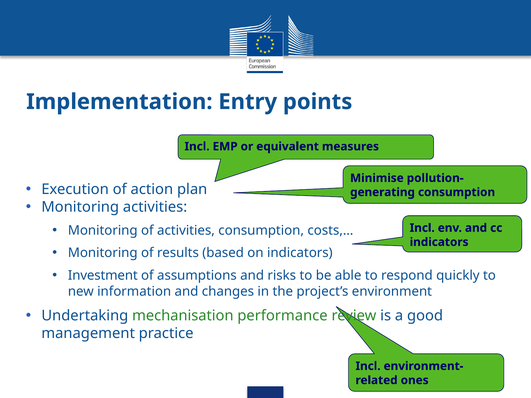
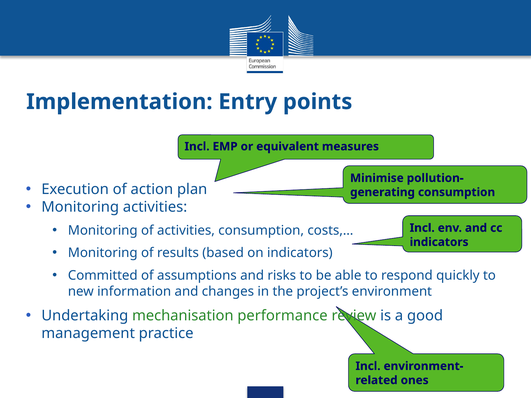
Investment: Investment -> Committed (103, 276)
